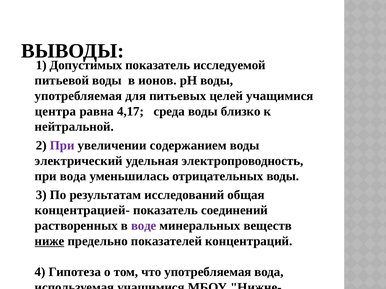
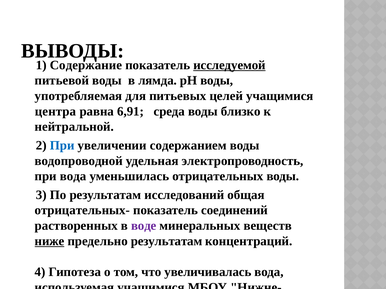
Допустимых: Допустимых -> Содержание (86, 65)
исследуемой underline: none -> present (229, 65)
ионов: ионов -> лямда (158, 81)
4,17: 4,17 -> 6,91 (131, 112)
При colour: purple -> blue (62, 146)
электрический: электрический -> водопроводной (79, 161)
концентрацией-: концентрацией- -> отрицательных- (82, 211)
предельно показателей: показателей -> результатам (167, 241)
что употребляемая: употребляемая -> увеличивалась (208, 272)
